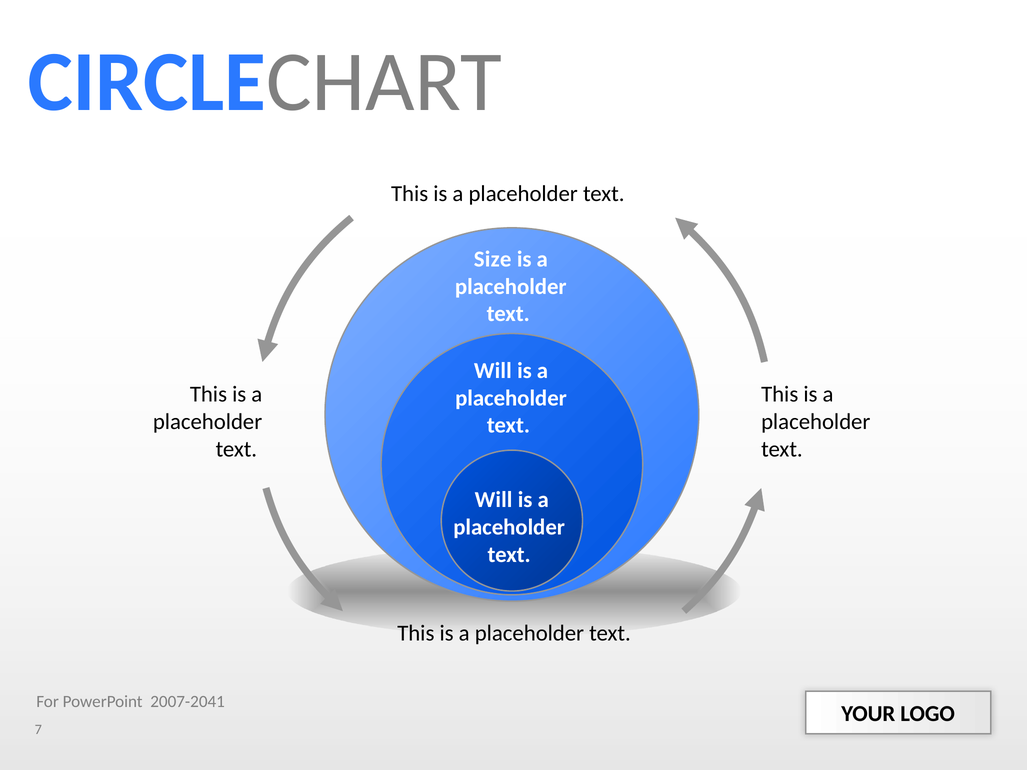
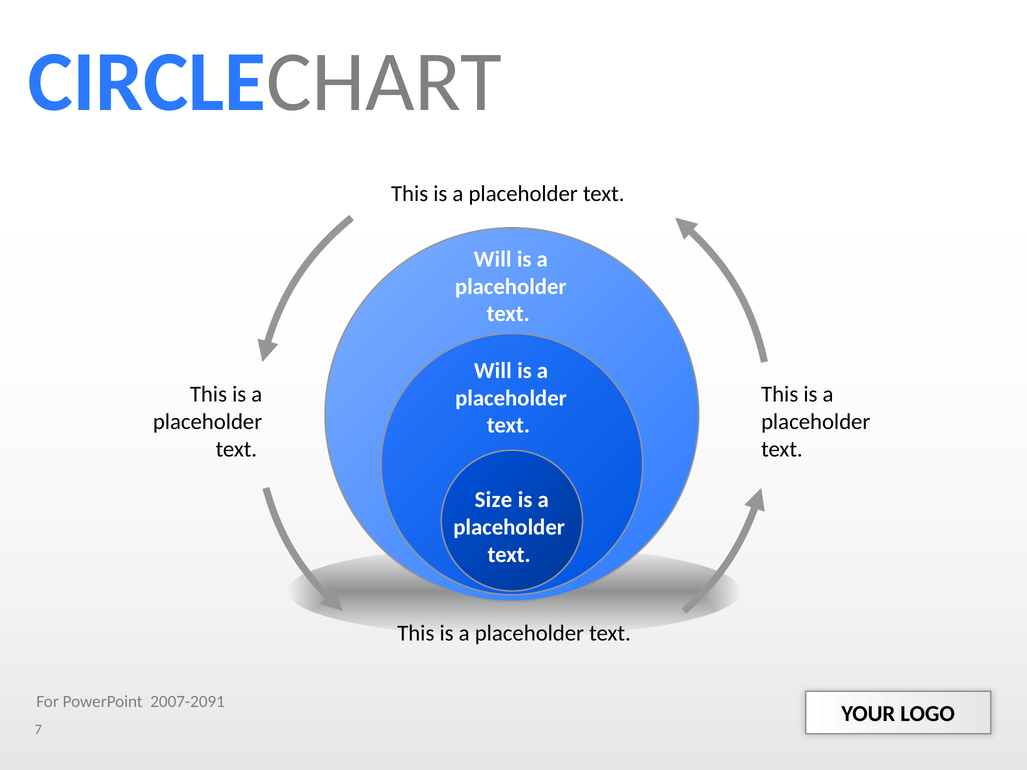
Size: Size -> Will (493, 259)
Will: Will -> Size (493, 500)
2007-2041: 2007-2041 -> 2007-2091 (188, 702)
